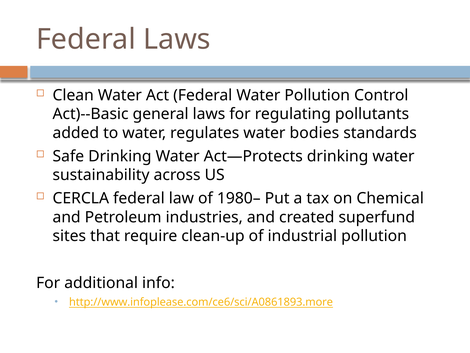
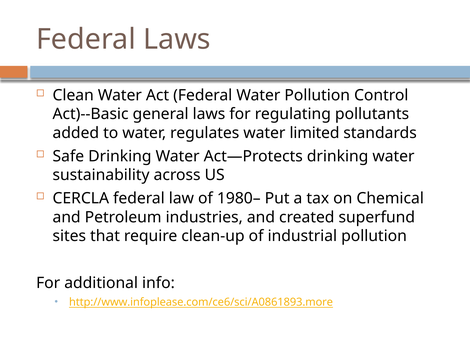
bodies: bodies -> limited (314, 133)
